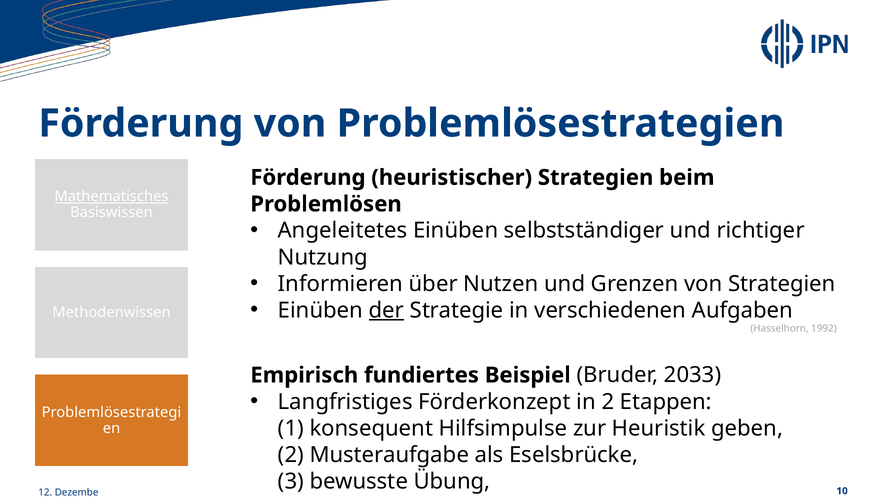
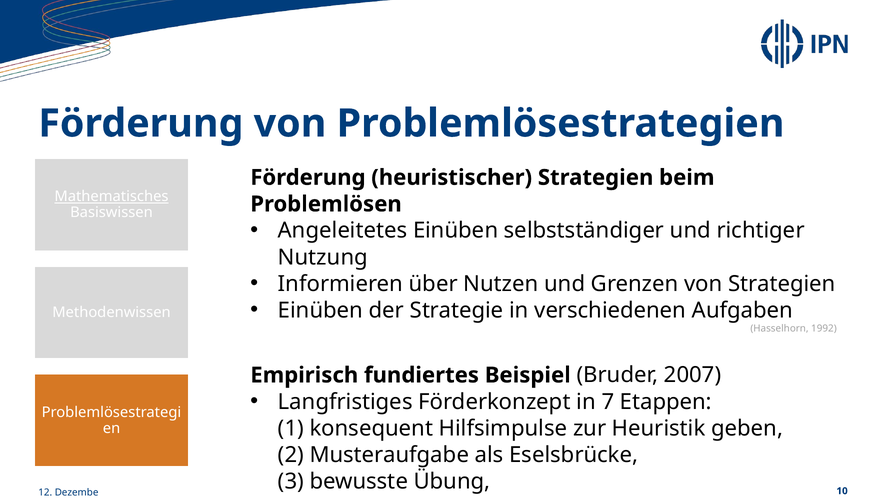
der underline: present -> none (386, 311)
2033: 2033 -> 2007 (693, 376)
in 2: 2 -> 7 (608, 402)
